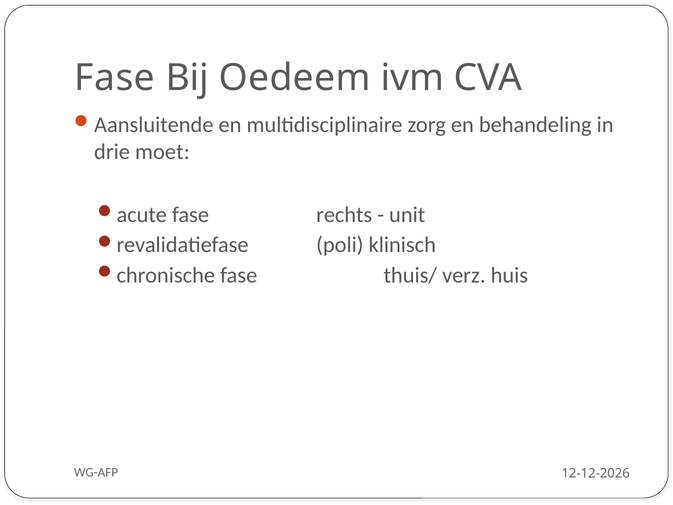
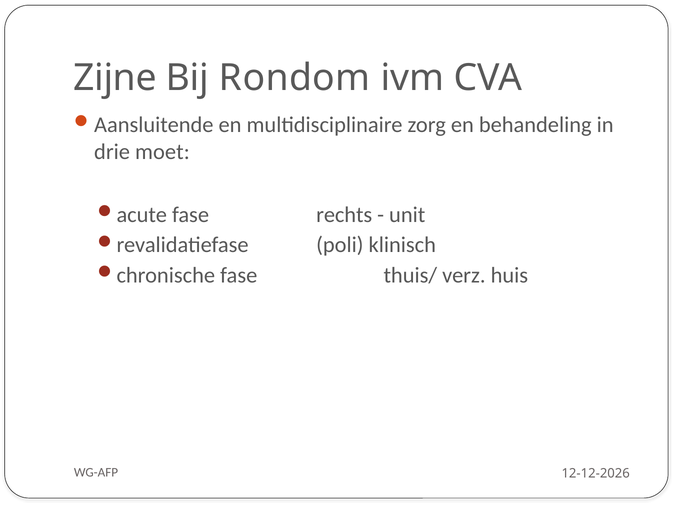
Fase: Fase -> Zijne (115, 78)
Oedeem: Oedeem -> Rondom (295, 78)
